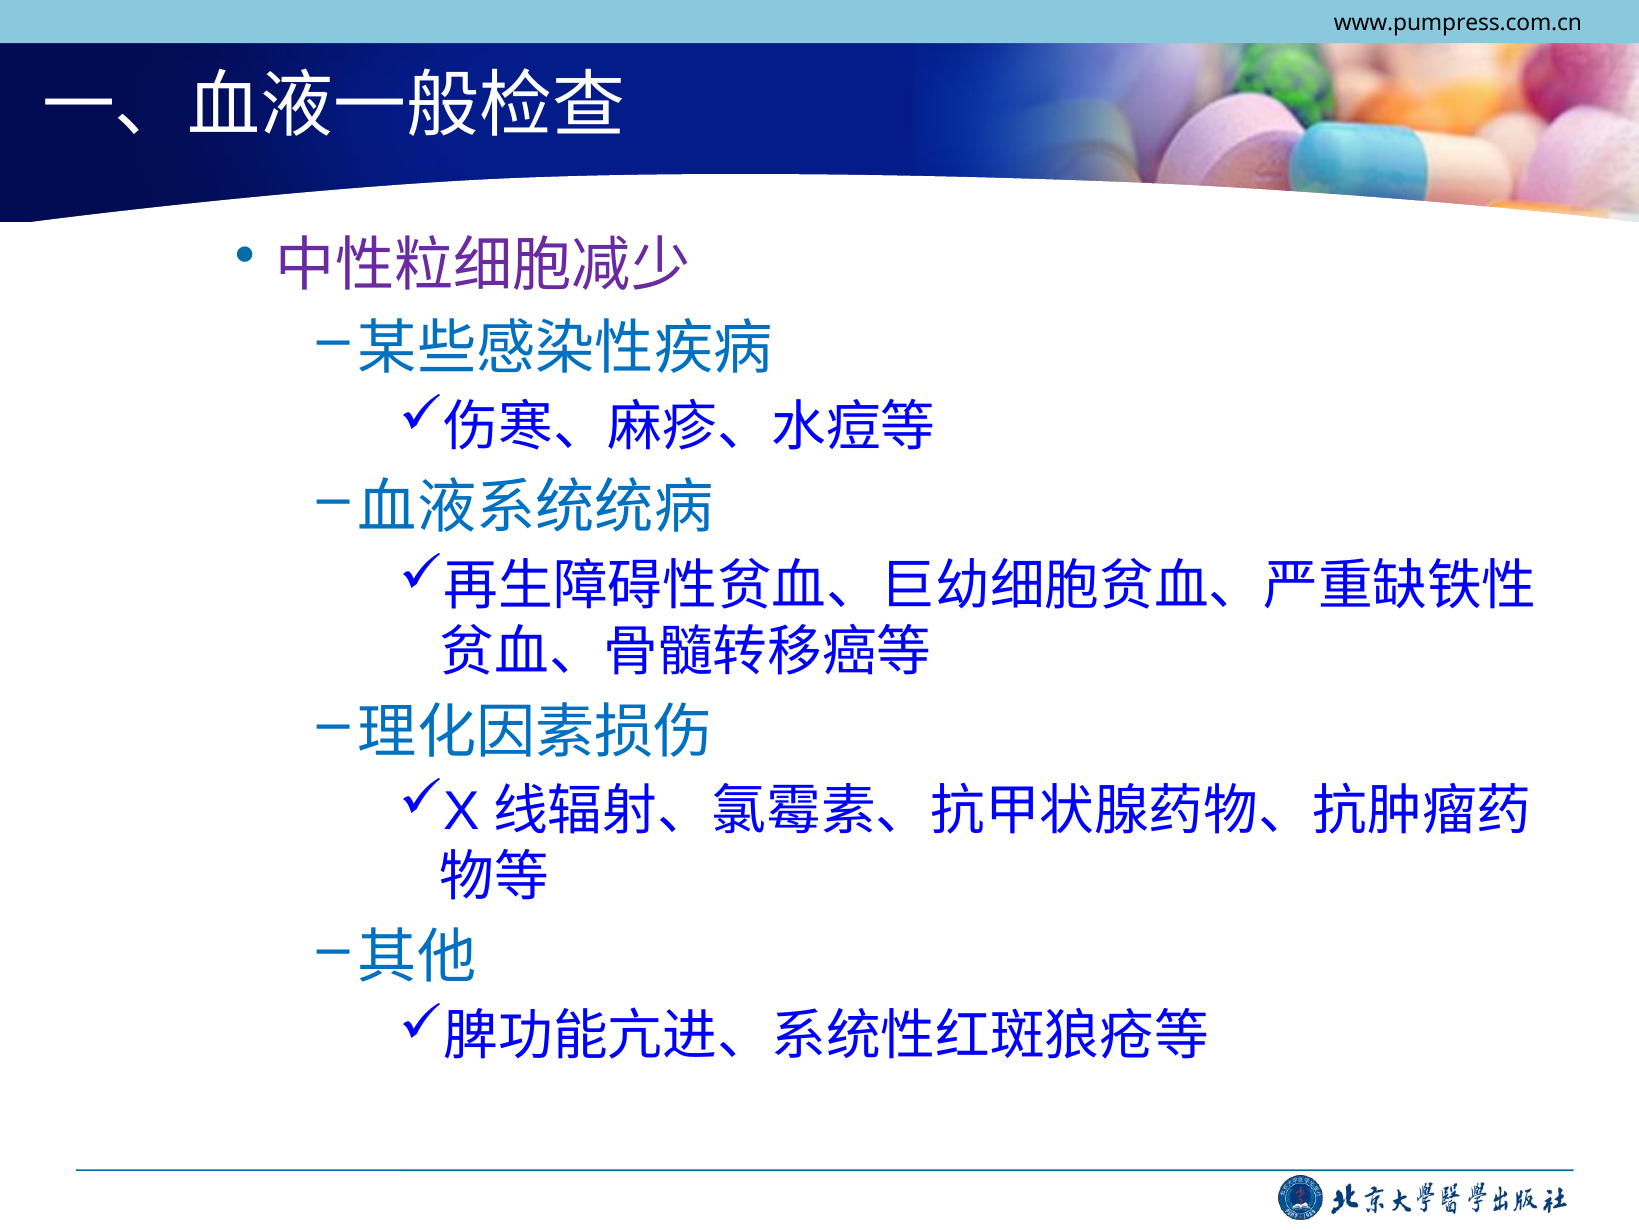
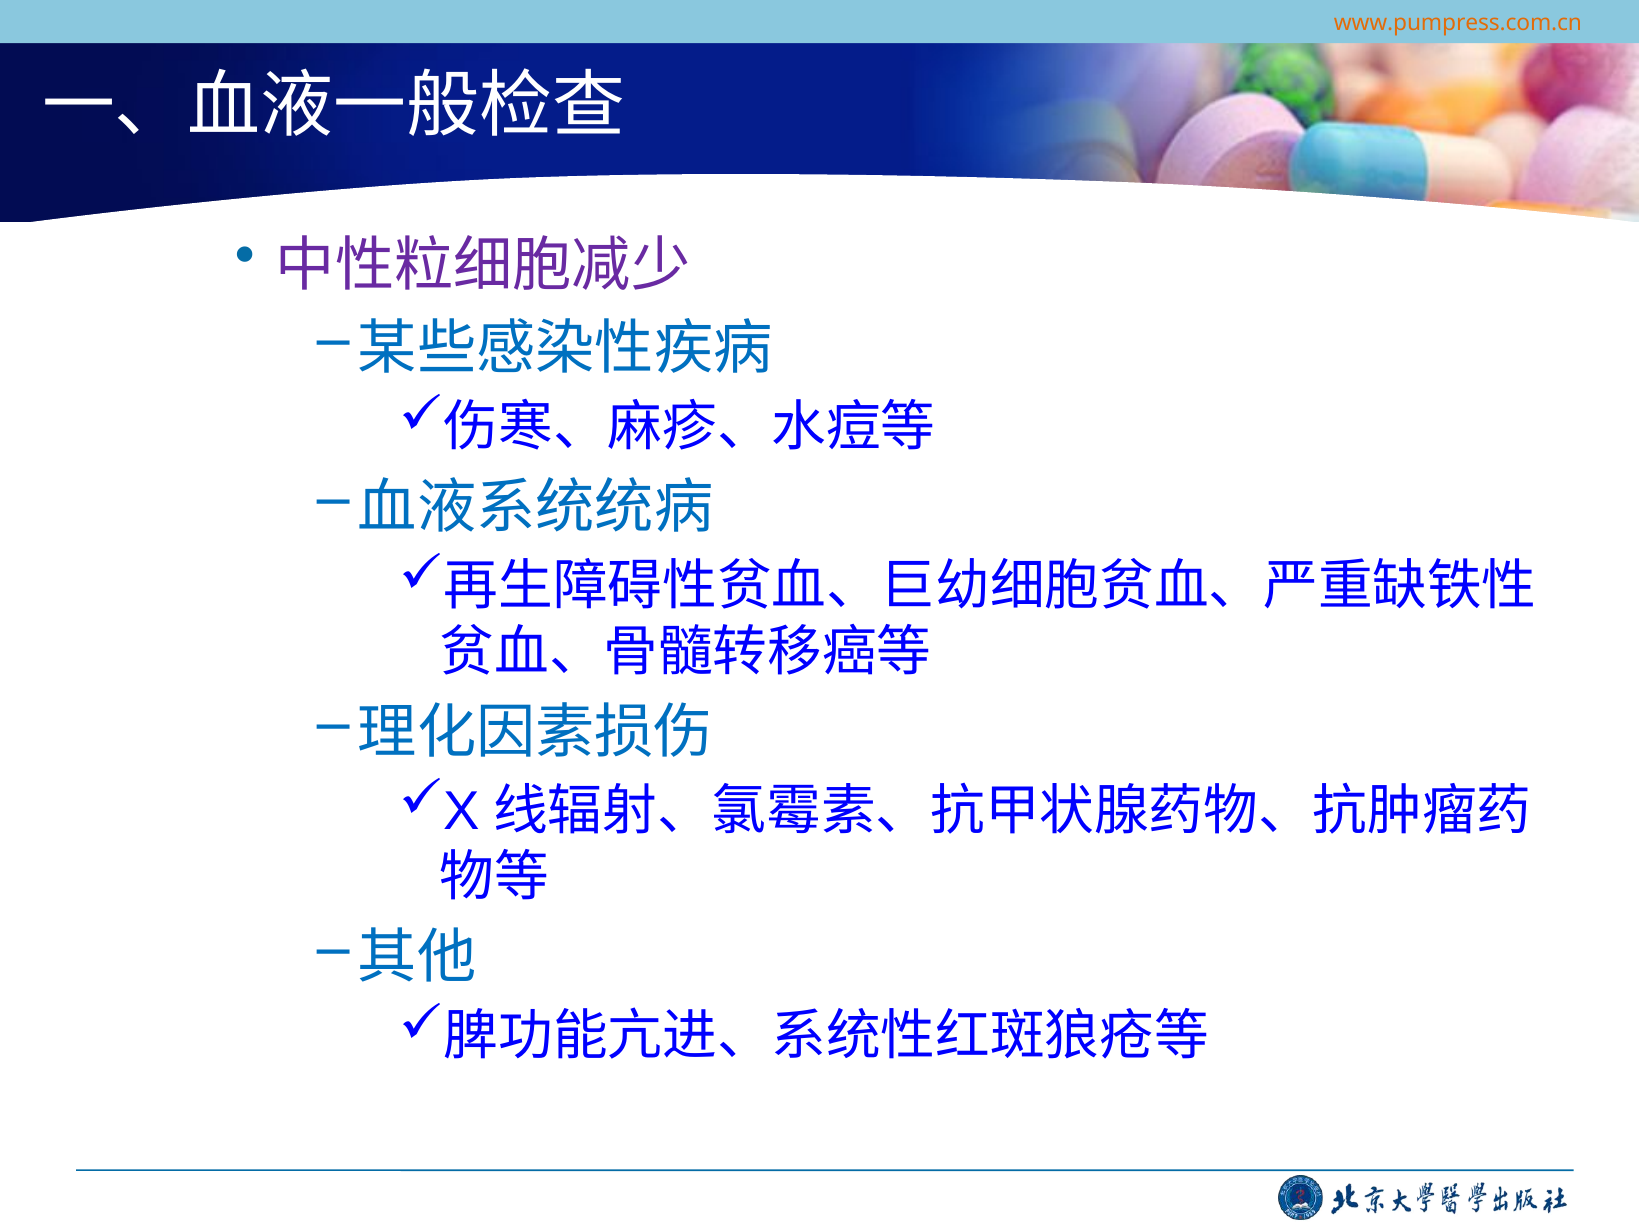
www.pumpress.com.cn colour: black -> orange (1458, 23)
